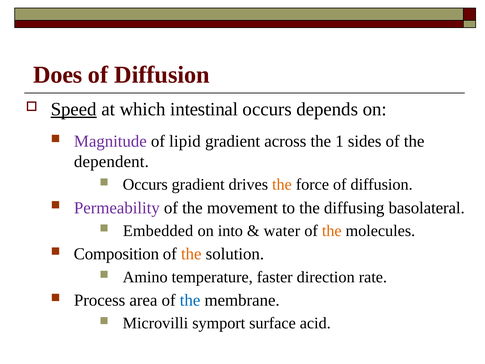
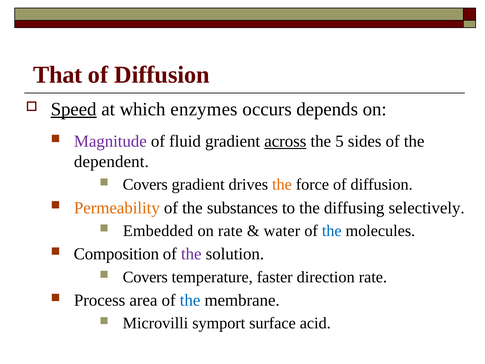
Does: Does -> That (58, 75)
intestinal: intestinal -> enzymes (204, 109)
lipid: lipid -> fluid (185, 141)
across underline: none -> present (285, 141)
1: 1 -> 5 (339, 141)
Occurs: Occurs -> Covers (145, 184)
Permeability colour: purple -> orange (117, 208)
movement: movement -> substances (242, 208)
basolateral: basolateral -> selectively (427, 208)
on into: into -> rate (230, 231)
the colour: orange -> blue (332, 231)
the colour: orange -> purple (191, 254)
Amino: Amino -> Covers (145, 277)
